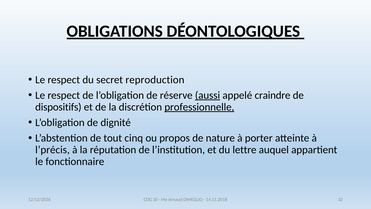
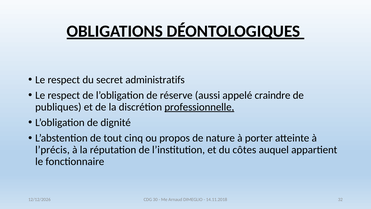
reproduction: reproduction -> administratifs (155, 80)
aussi underline: present -> none (208, 95)
dispositifs: dispositifs -> publiques (58, 107)
lettre: lettre -> côtes (244, 150)
